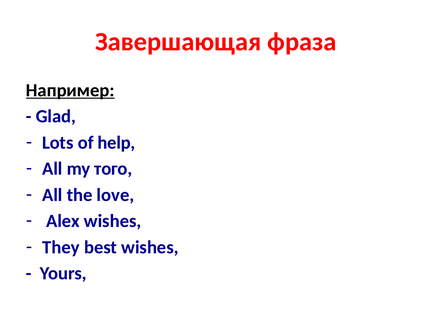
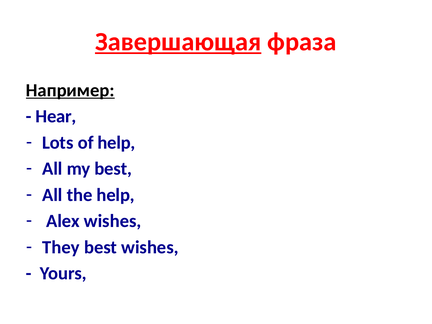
Завершающая underline: none -> present (178, 42)
Glad: Glad -> Hear (56, 116)
my того: того -> best (113, 169)
the love: love -> help (116, 195)
